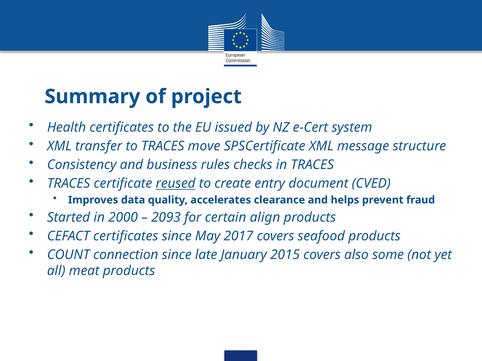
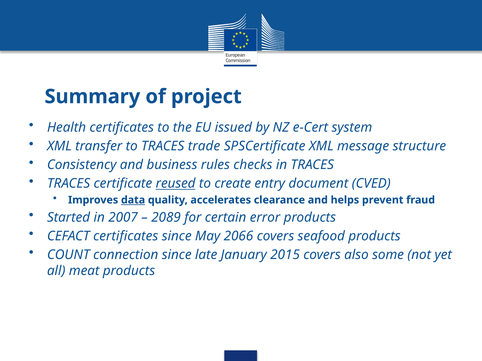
move: move -> trade (204, 146)
data underline: none -> present (133, 200)
2000: 2000 -> 2007 (123, 218)
2093: 2093 -> 2089 (166, 218)
align: align -> error (265, 218)
2017: 2017 -> 2066 (238, 236)
